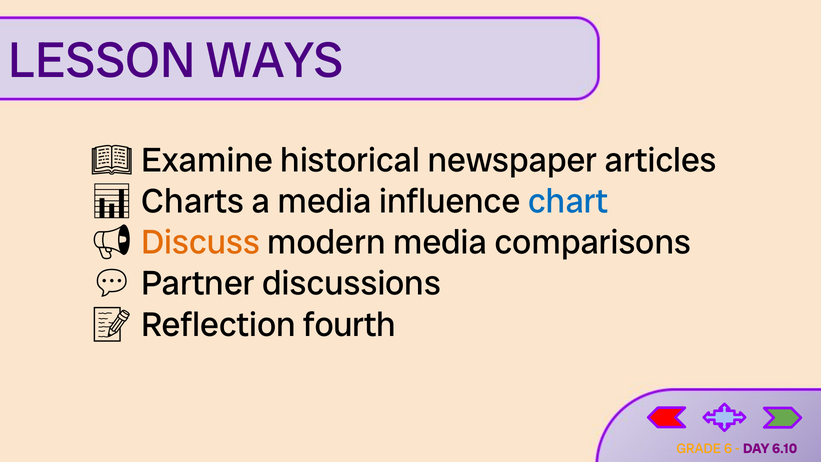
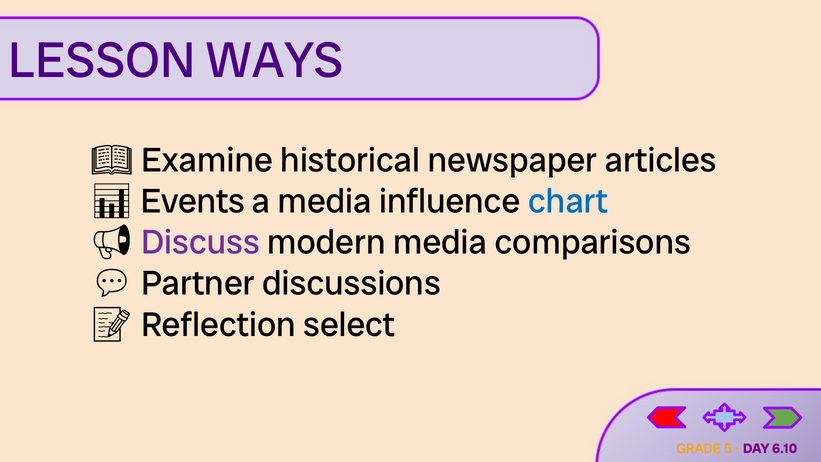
Charts: Charts -> Events (193, 201)
Discuss colour: orange -> purple (201, 243)
fourth: fourth -> select (349, 325)
6: 6 -> 5 (728, 448)
